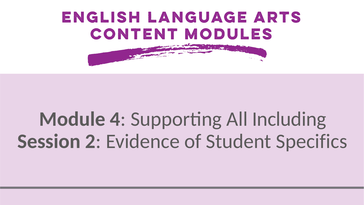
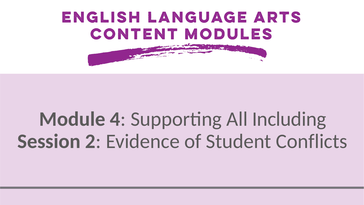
Specifics: Specifics -> Conflicts (312, 141)
